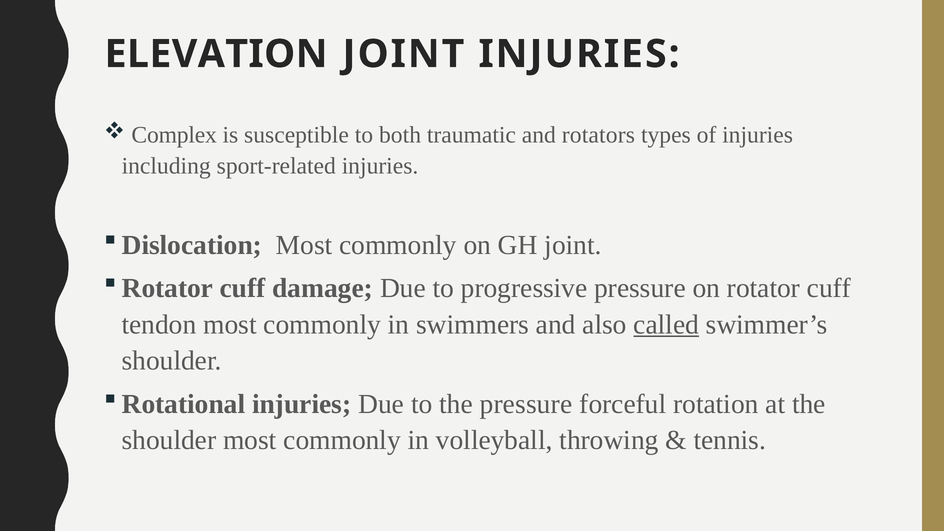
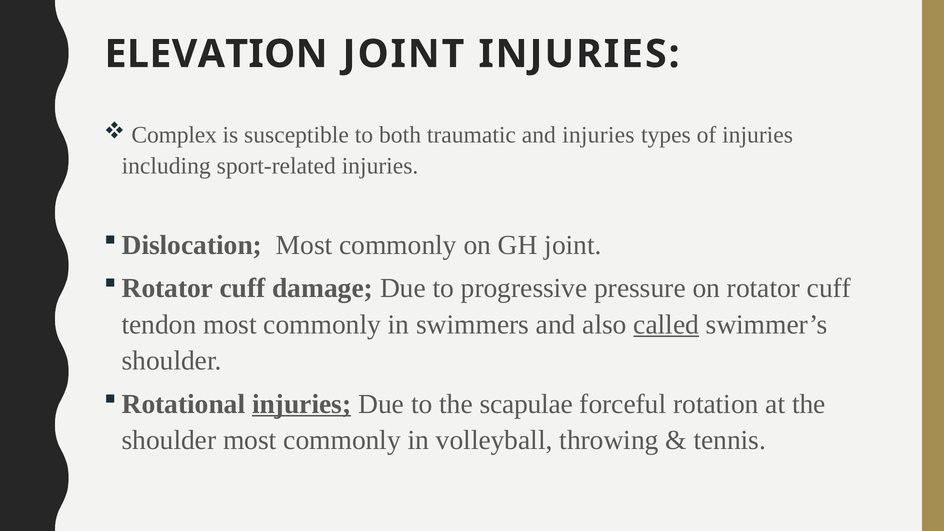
and rotators: rotators -> injuries (598, 135)
injuries underline: none -> present (302, 404)
the pressure: pressure -> scapulae (526, 404)
